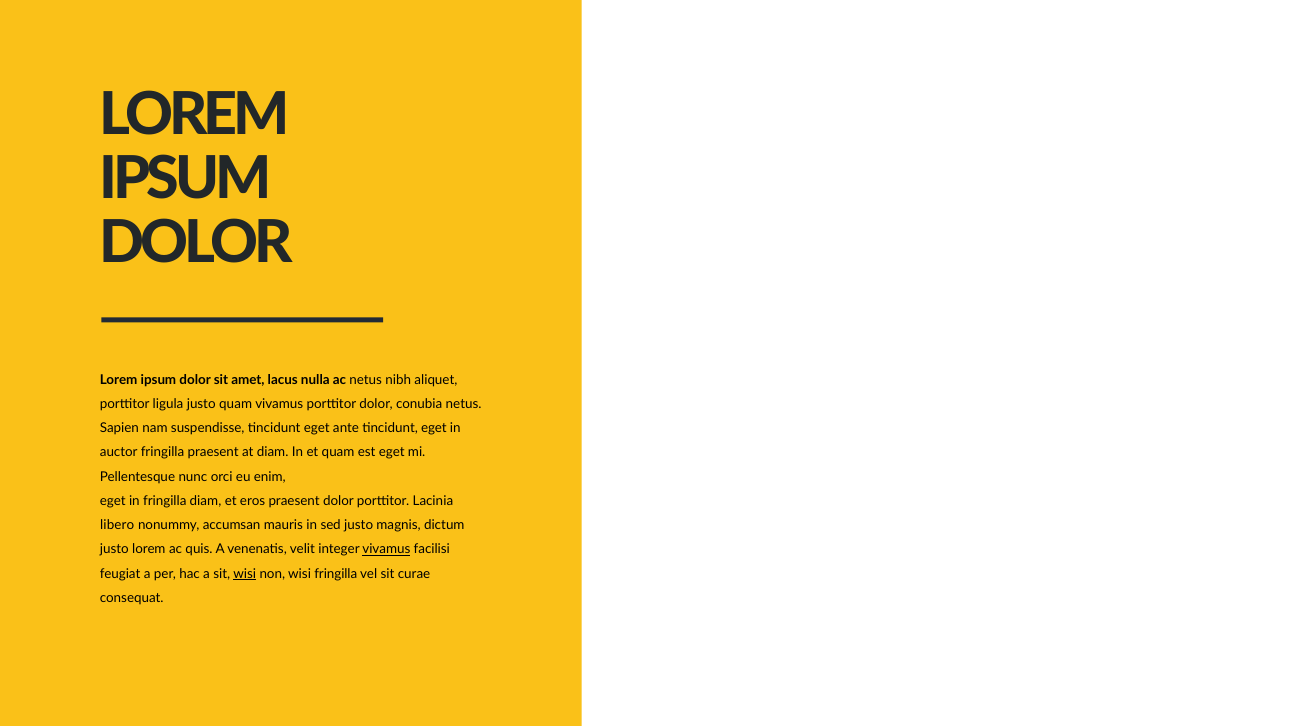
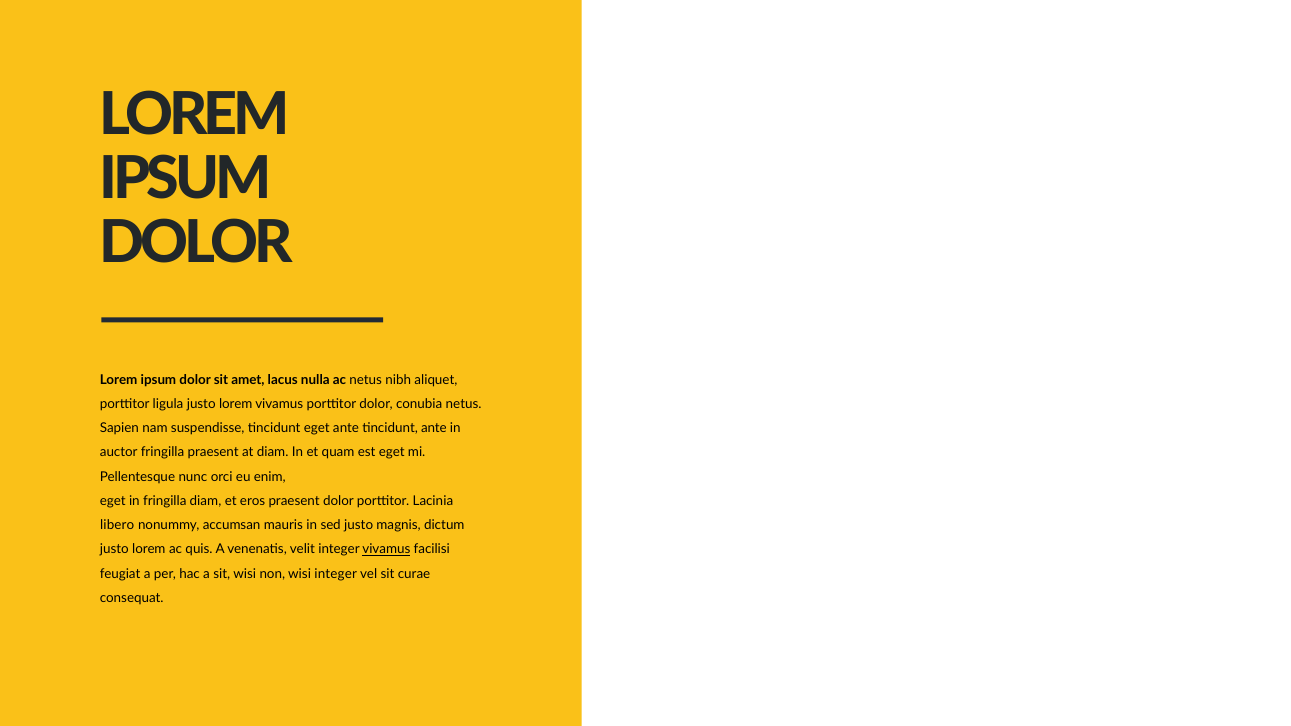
ligula justo quam: quam -> lorem (236, 404)
ante tincidunt eget: eget -> ante (434, 428)
wisi underline: present -> none (245, 574)
wisi fringilla: fringilla -> integer (336, 574)
